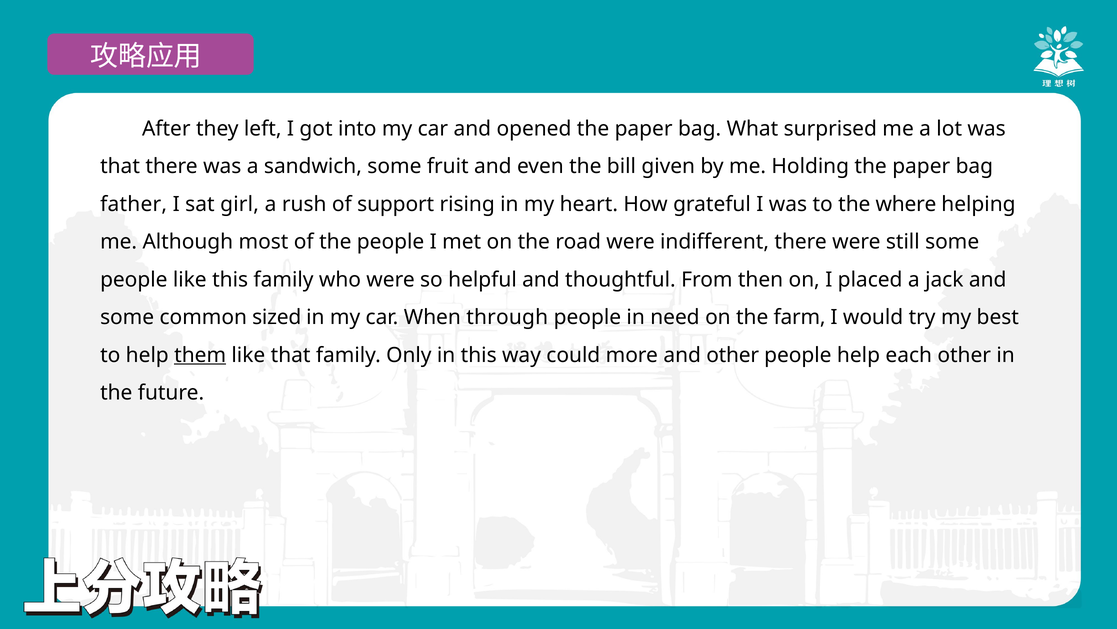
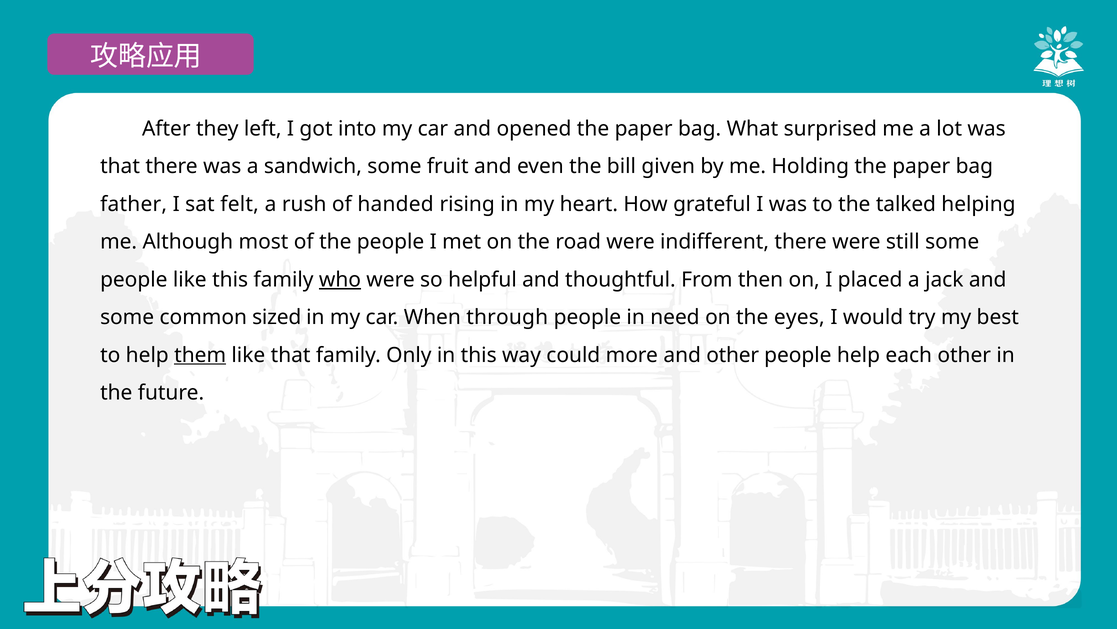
girl: girl -> felt (240, 204)
support: support -> handed (396, 204)
where: where -> talked (906, 204)
who underline: none -> present (340, 279)
farm: farm -> eyes (799, 317)
